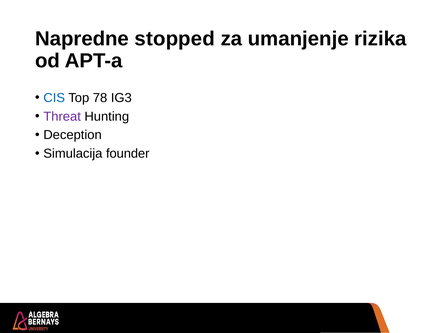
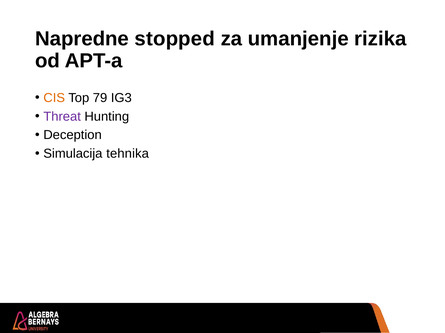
CIS colour: blue -> orange (54, 98)
78: 78 -> 79 (100, 98)
founder: founder -> tehnika (128, 154)
